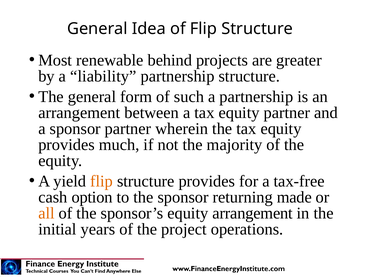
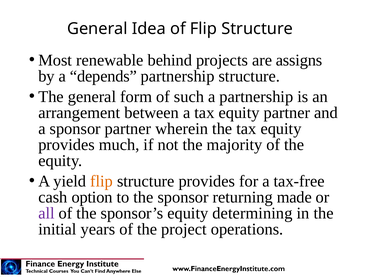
greater: greater -> assigns (299, 60)
liability: liability -> depends (103, 76)
all colour: orange -> purple (46, 213)
equity arrangement: arrangement -> determining (252, 213)
